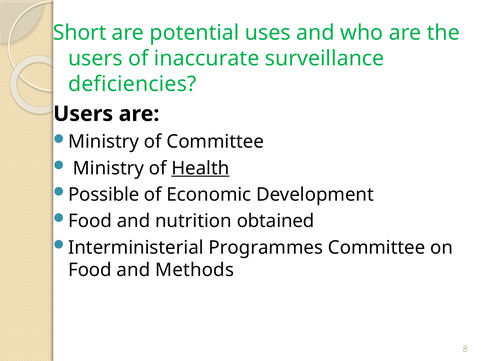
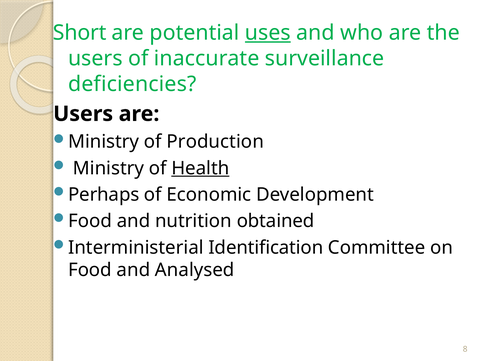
uses underline: none -> present (268, 33)
of Committee: Committee -> Production (215, 142)
Possible: Possible -> Perhaps (104, 194)
Programmes: Programmes -> Identification (266, 247)
Methods: Methods -> Analysed (195, 270)
